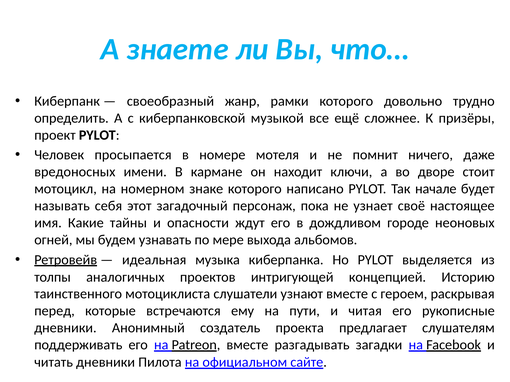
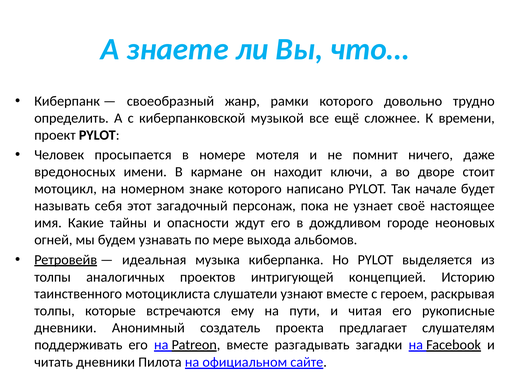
призёры: призёры -> времени (467, 118)
перед: перед -> толпы (55, 311)
